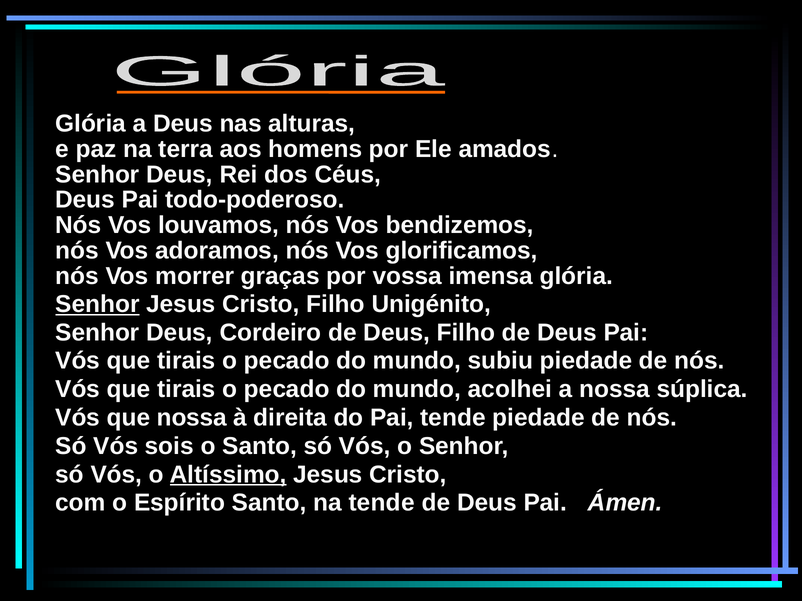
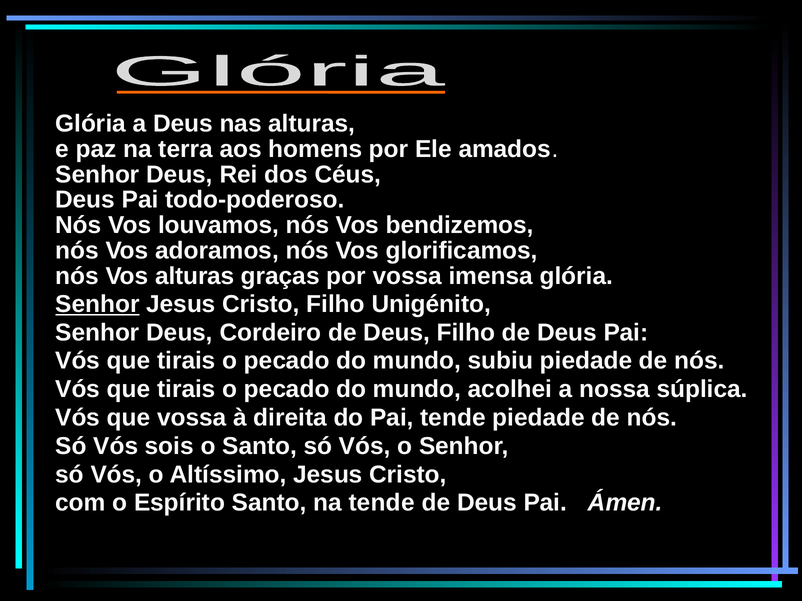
Vos morrer: morrer -> alturas (195, 276)
que nossa: nossa -> vossa (192, 418)
Altíssimo underline: present -> none (228, 475)
